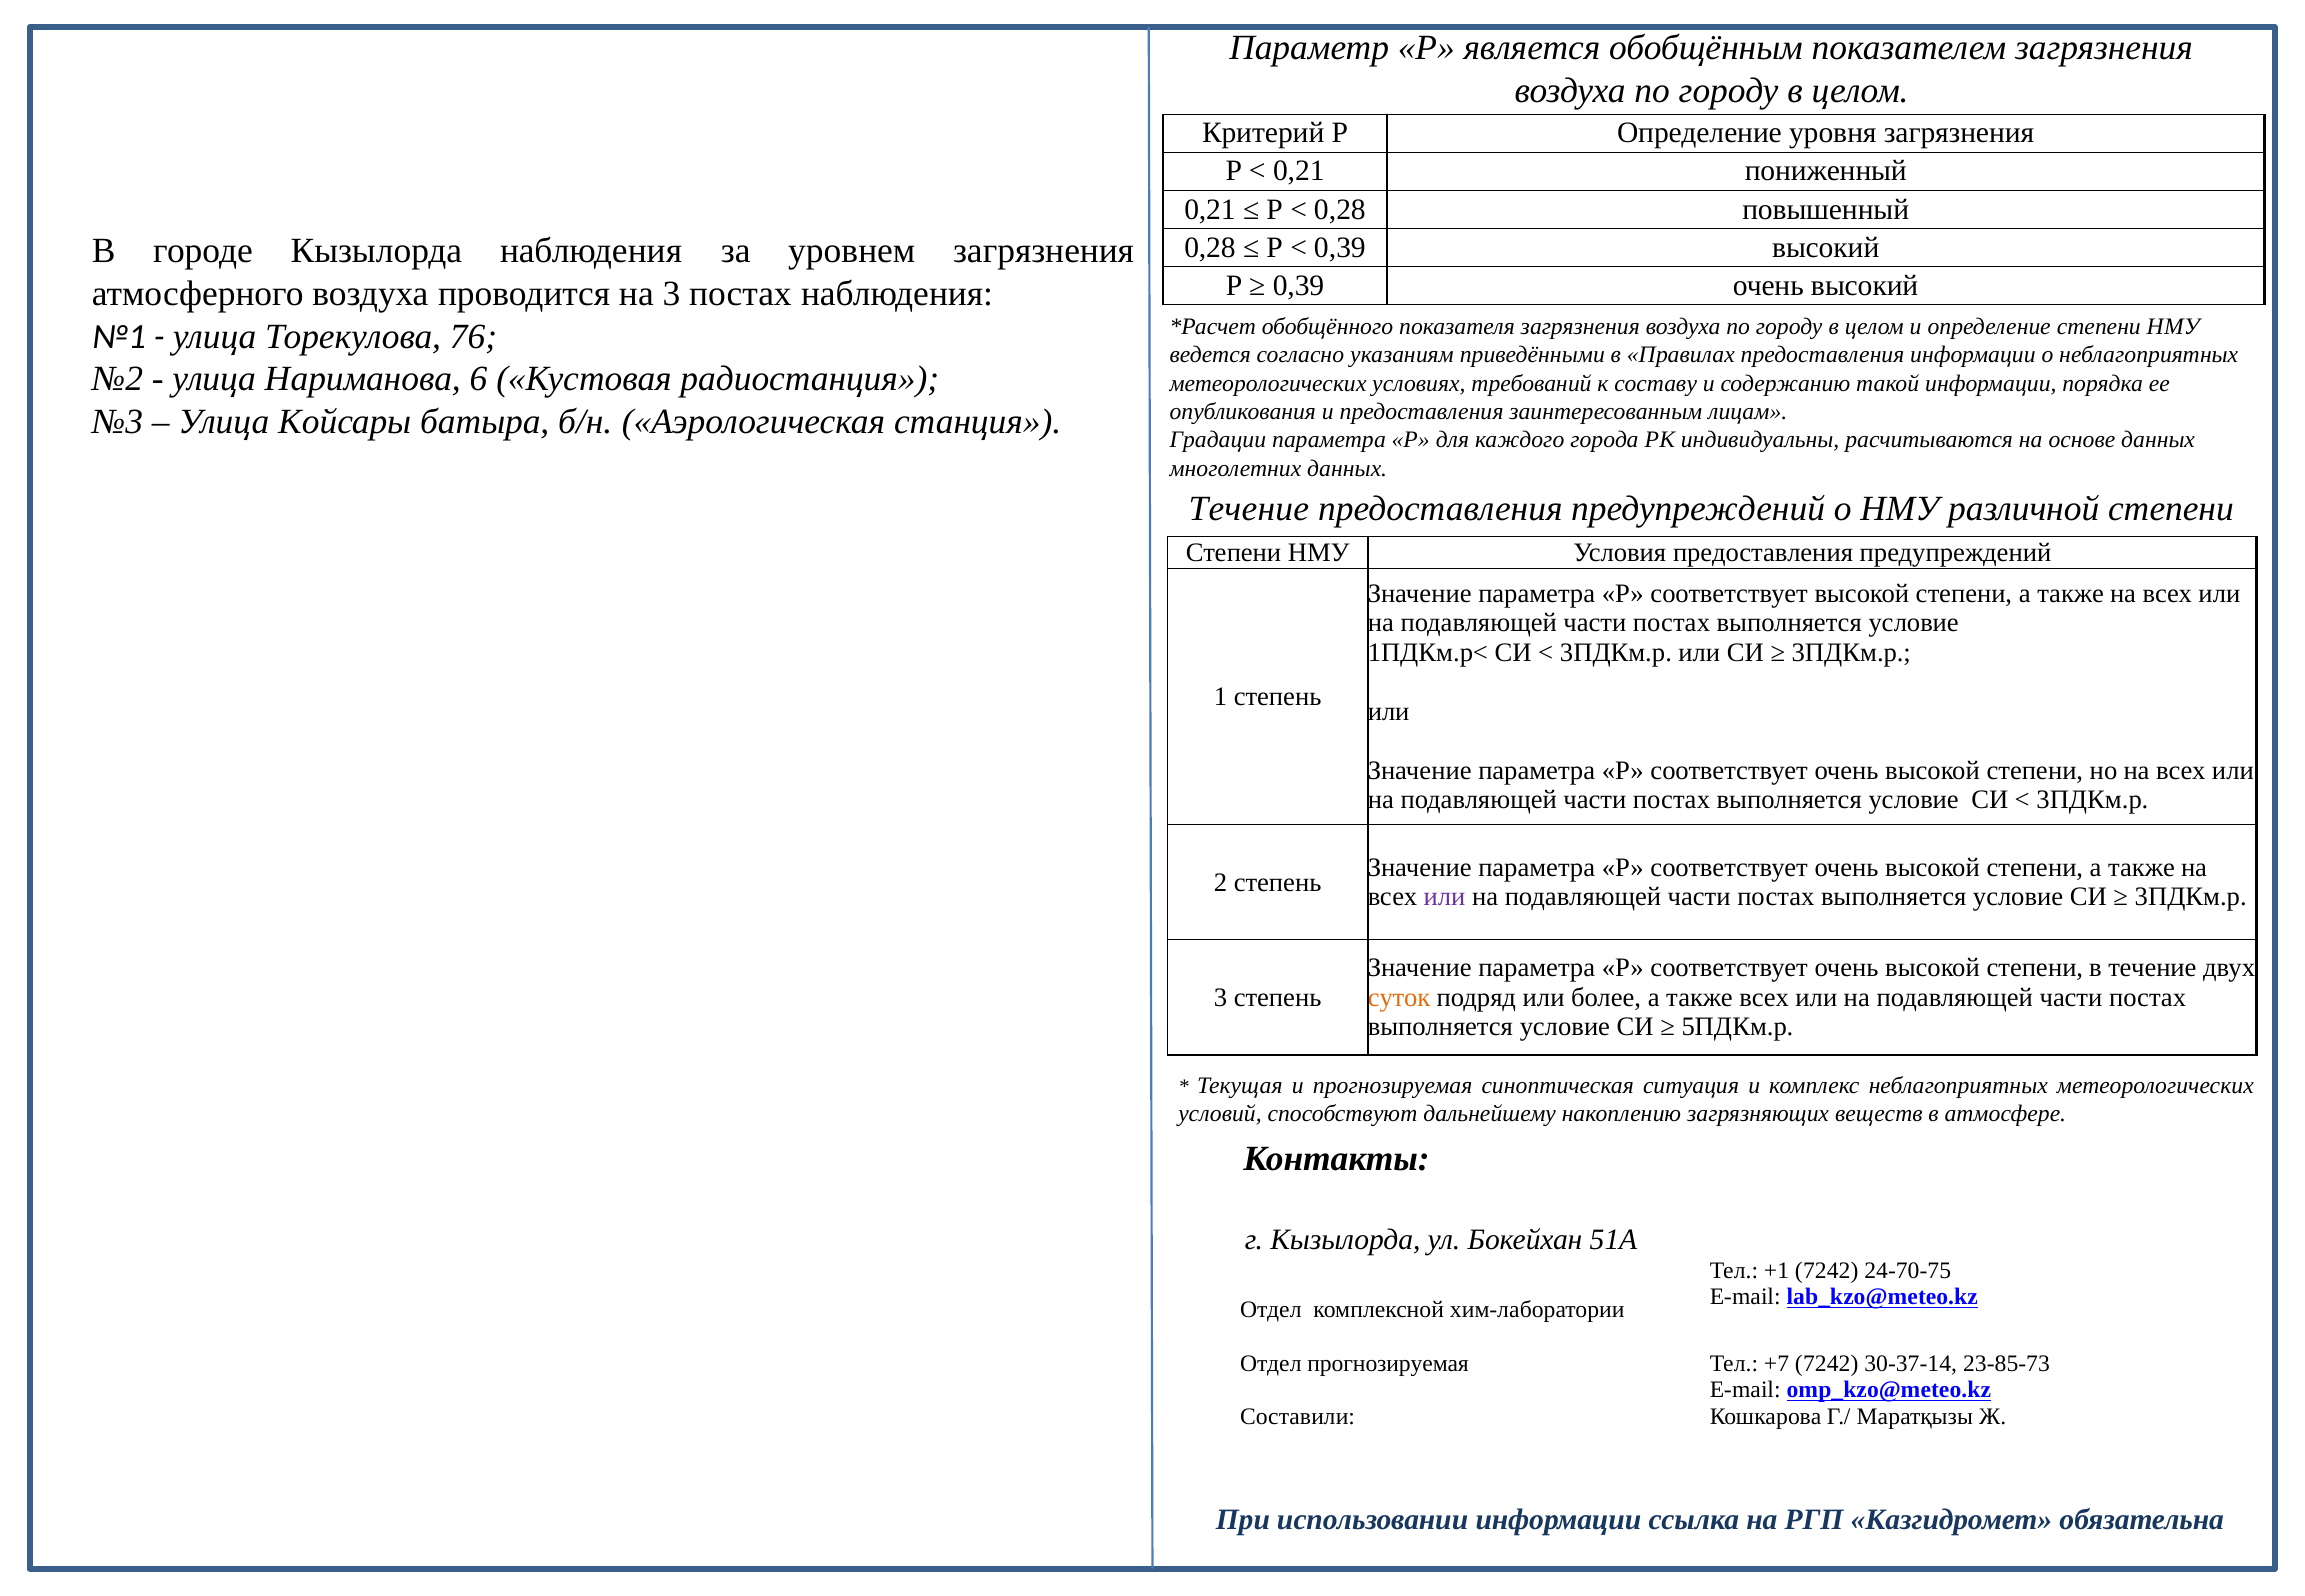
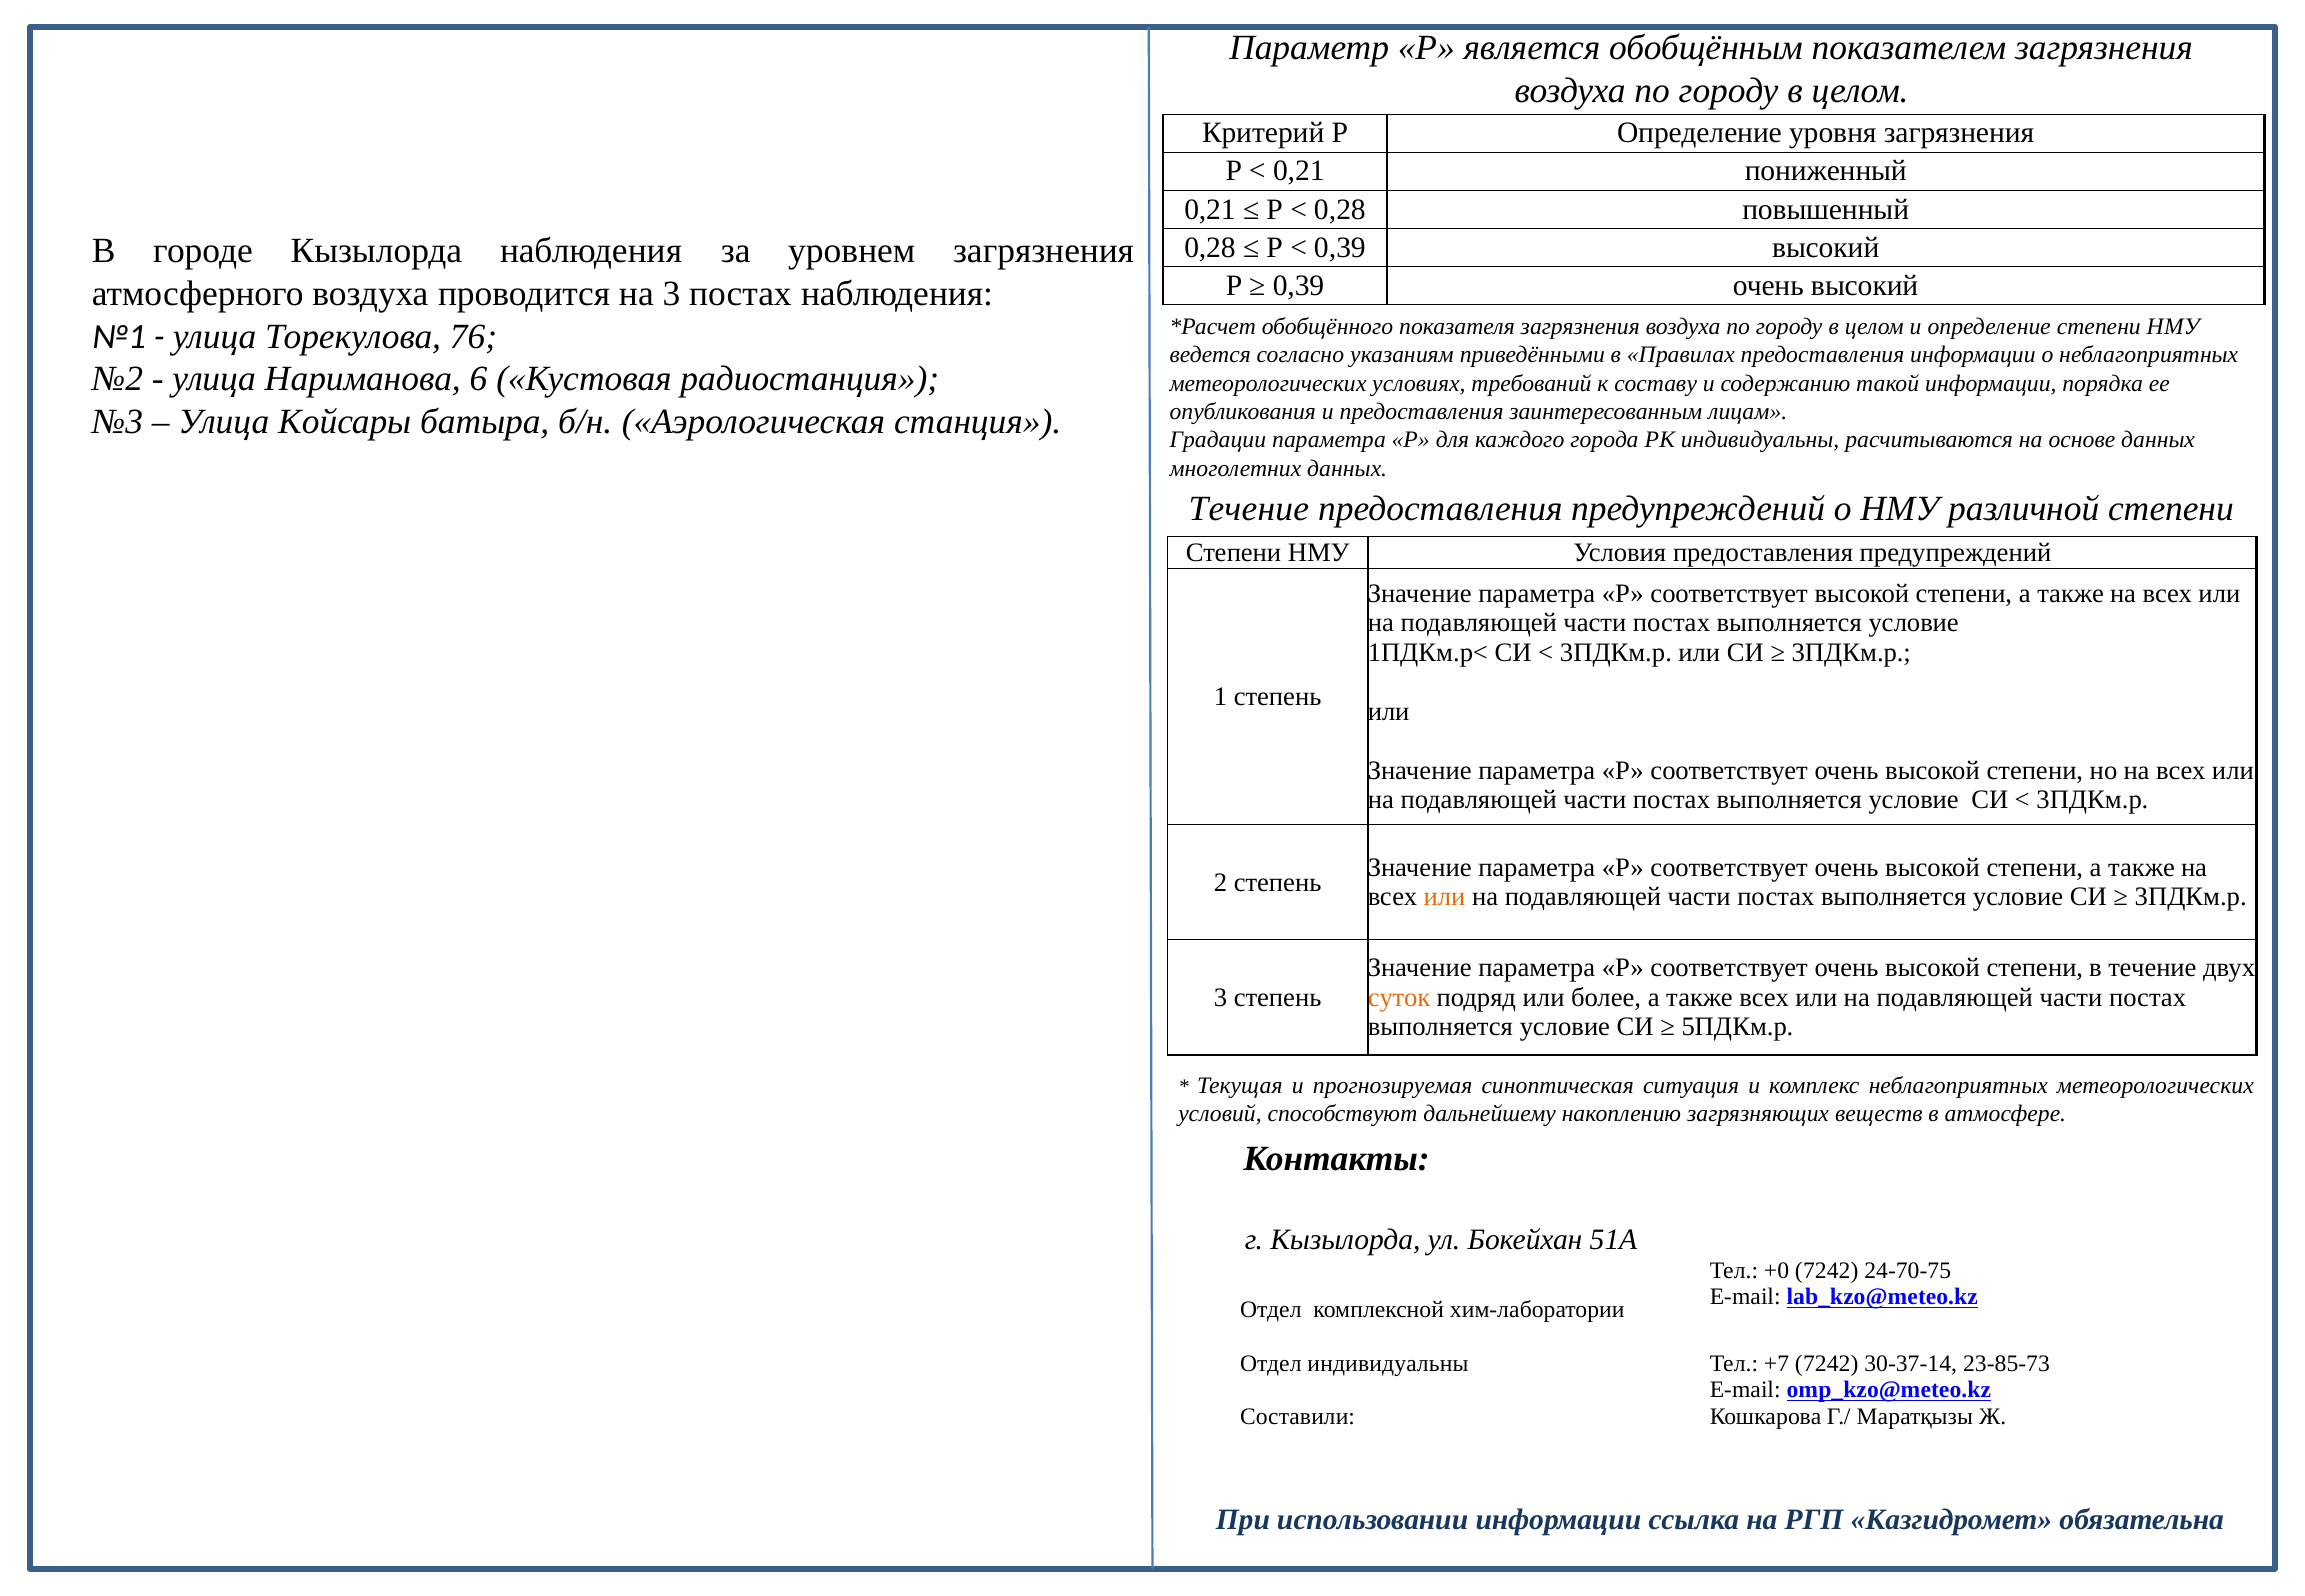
или colour: purple -> orange (1445, 897)
+1: +1 -> +0 (1776, 1270)
Отдел прогнозируемая: прогнозируемая -> индивидуальны (1388, 1364)
